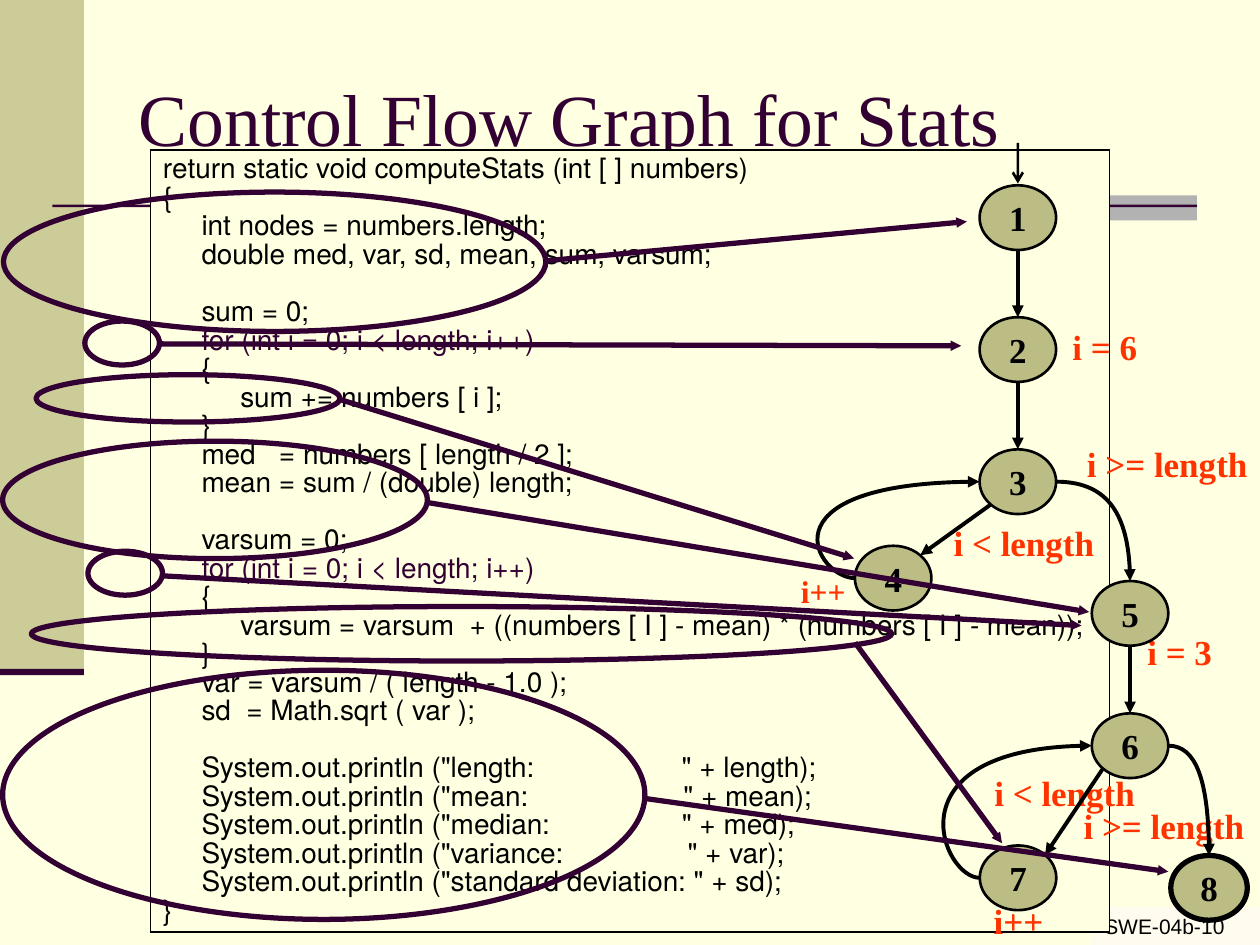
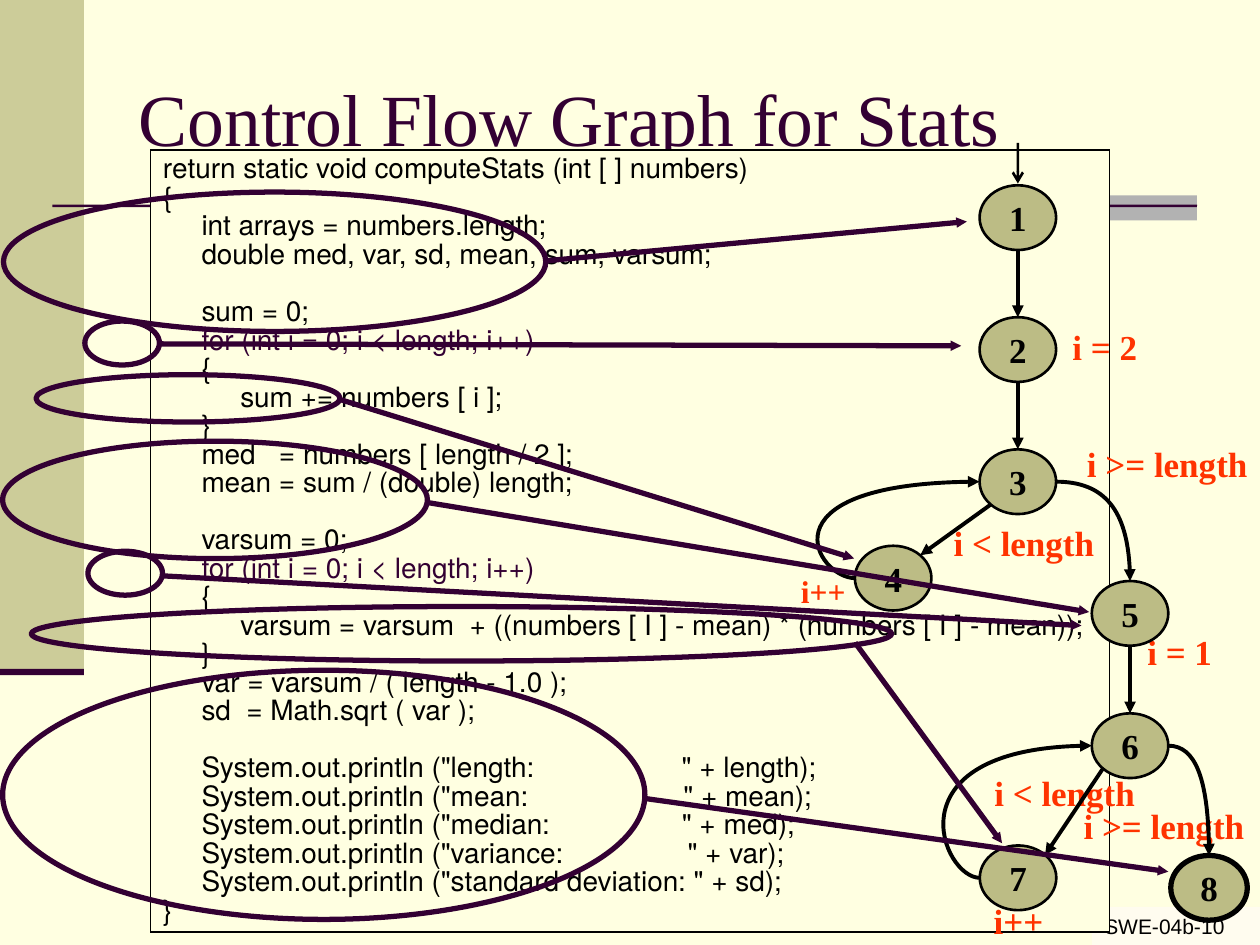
nodes: nodes -> arrays (277, 227)
6: 6 -> 2 (1128, 349)
3: 3 -> 1 (1203, 654)
